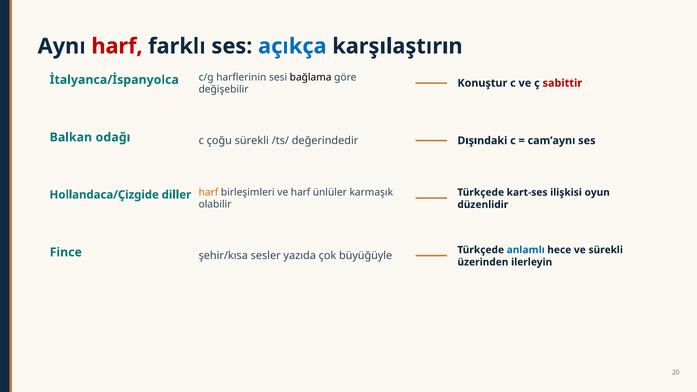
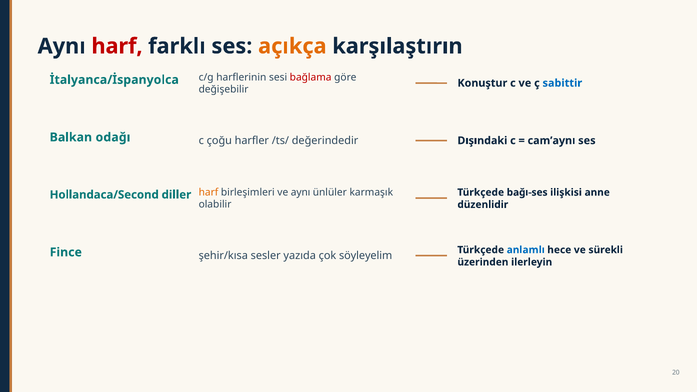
açıkça colour: blue -> orange (292, 46)
bağlama colour: black -> red (311, 77)
sabittir colour: red -> blue (562, 83)
çoğu sürekli: sürekli -> harfler (252, 141)
kart-ses: kart-ses -> bağı-ses (527, 192)
oyun: oyun -> anne (597, 192)
Hollandaca/Çizgide: Hollandaca/Çizgide -> Hollandaca/Second (104, 195)
ve harf: harf -> aynı (301, 192)
büyüğüyle: büyüğüyle -> söyleyelim (366, 256)
